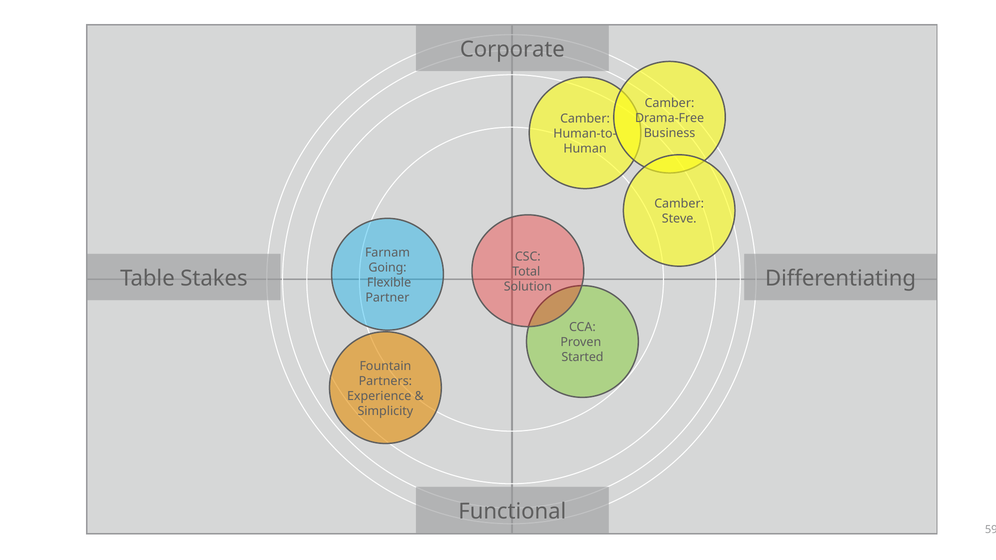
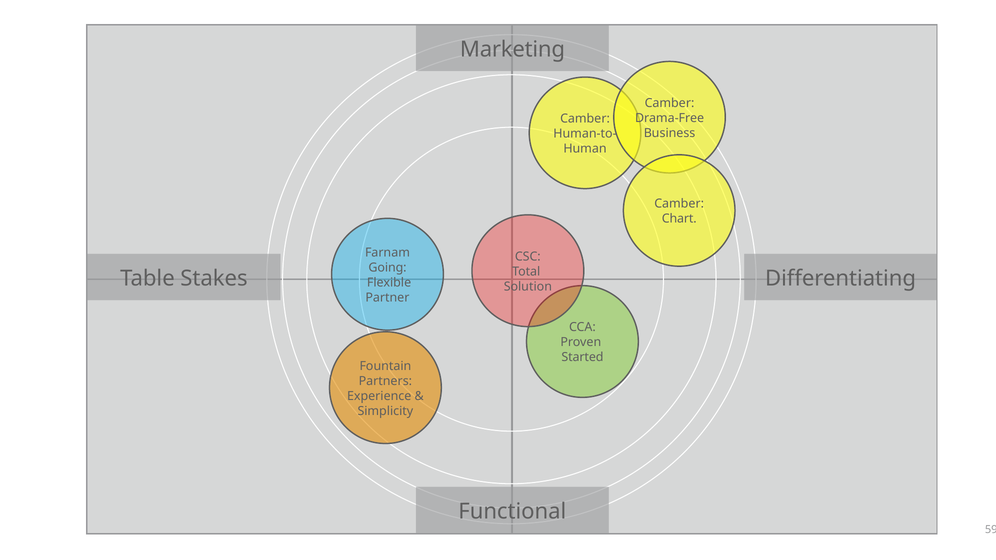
Corporate: Corporate -> Marketing (512, 49)
Steve: Steve -> Chart (679, 219)
